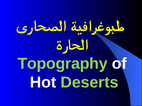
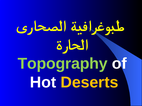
Deserts colour: light green -> yellow (89, 83)
